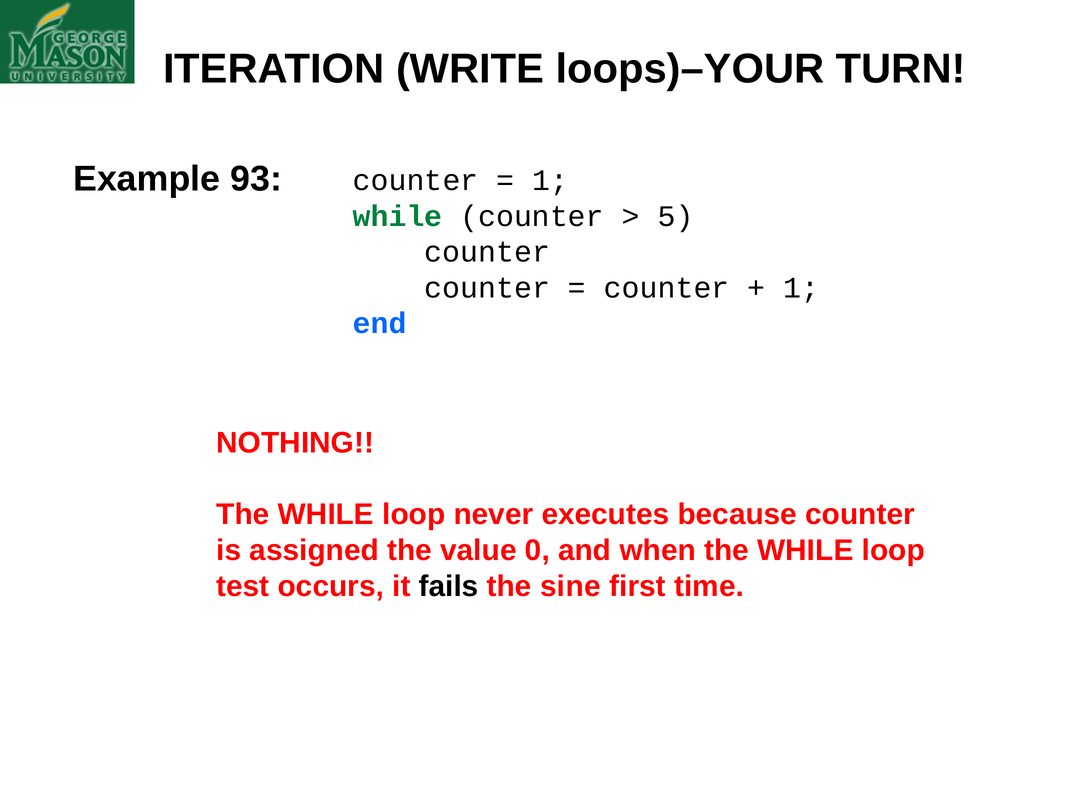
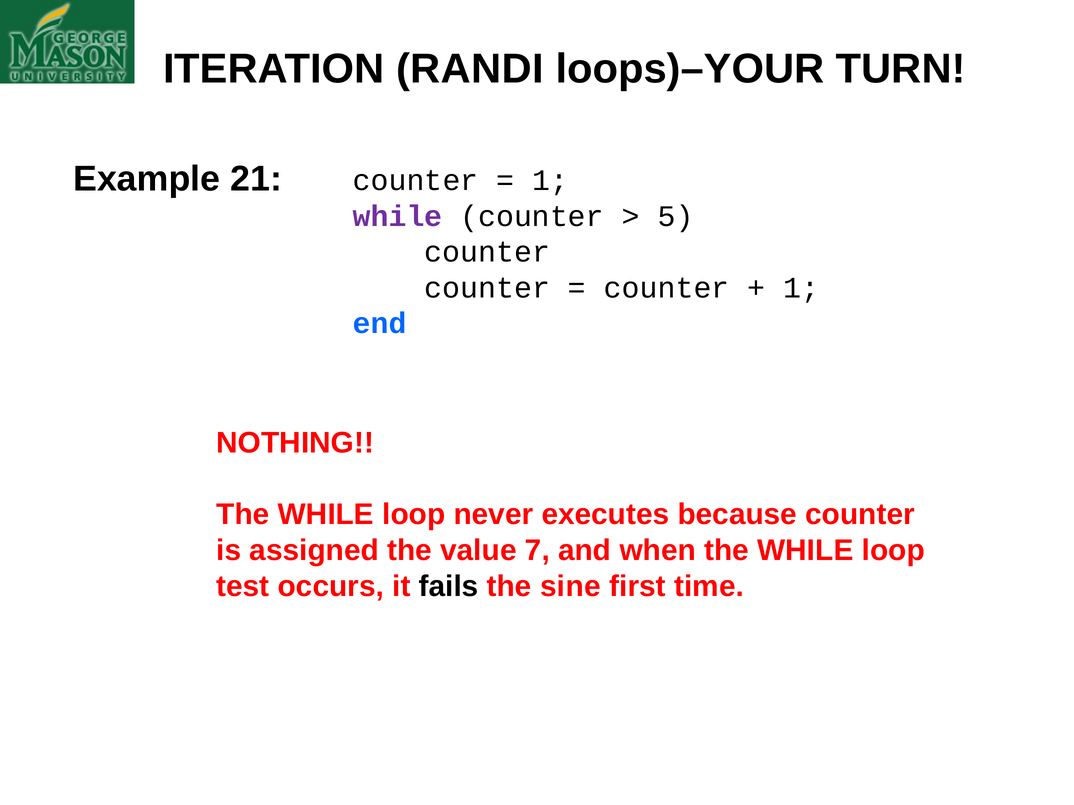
WRITE: WRITE -> RANDI (470, 69)
93: 93 -> 21 (256, 179)
while colour: green -> purple (398, 216)
0: 0 -> 7 (537, 551)
